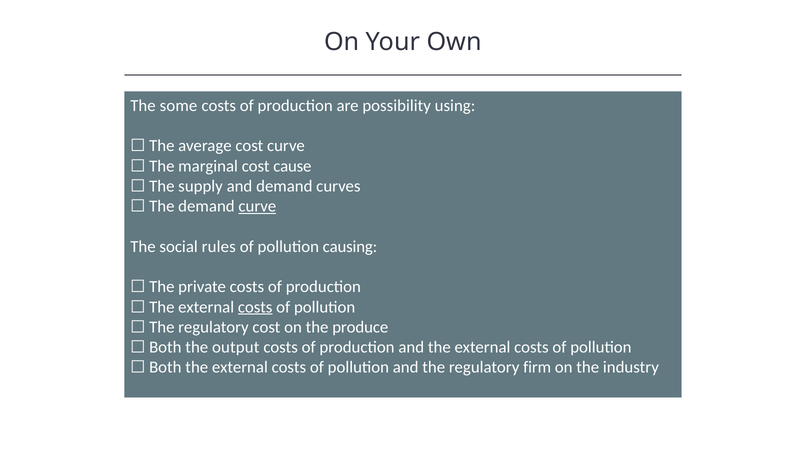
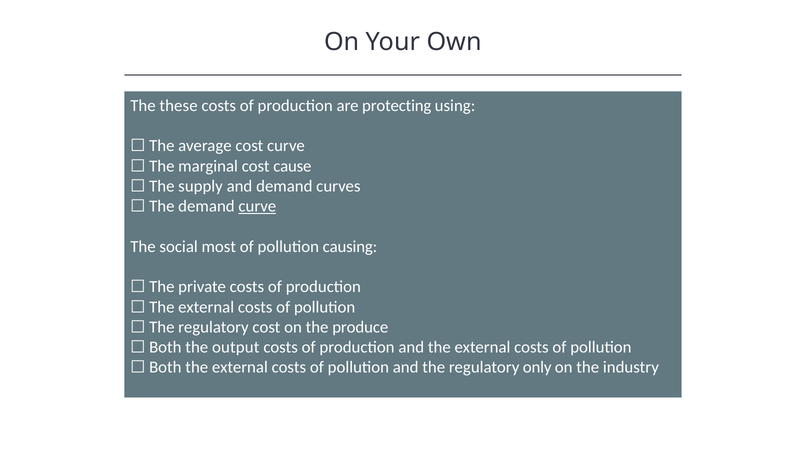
some: some -> these (179, 106)
possibility: possibility -> protecting (397, 106)
rules: rules -> most (219, 247)
costs underline: present -> none (255, 307)
firm: firm -> only (537, 368)
